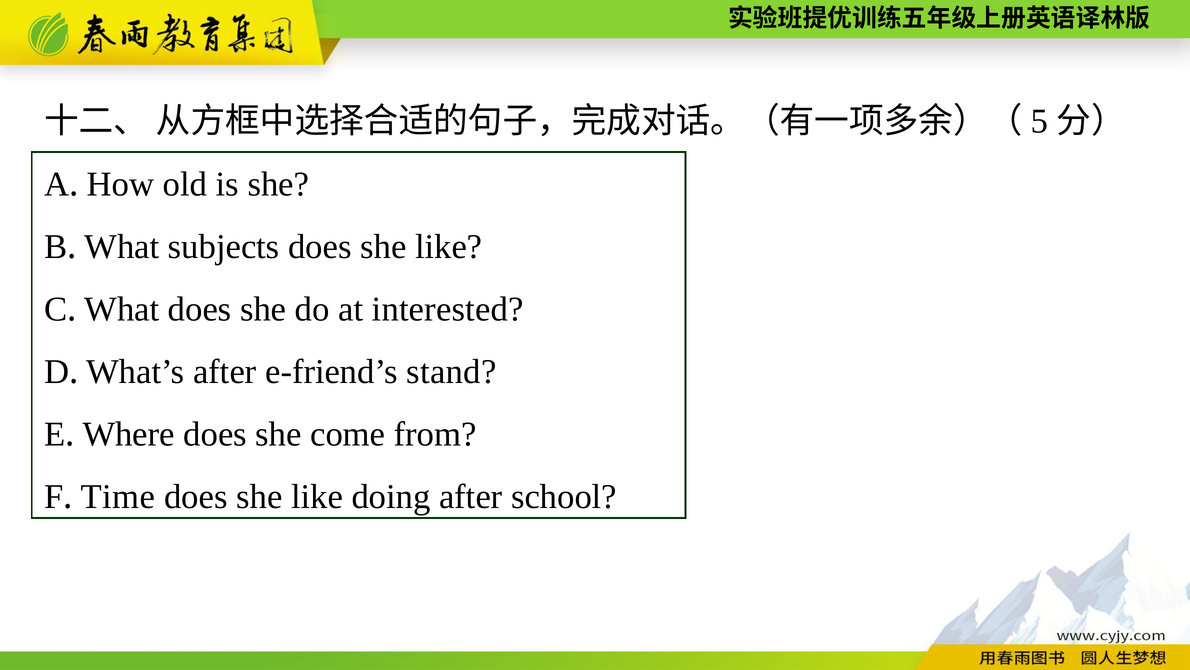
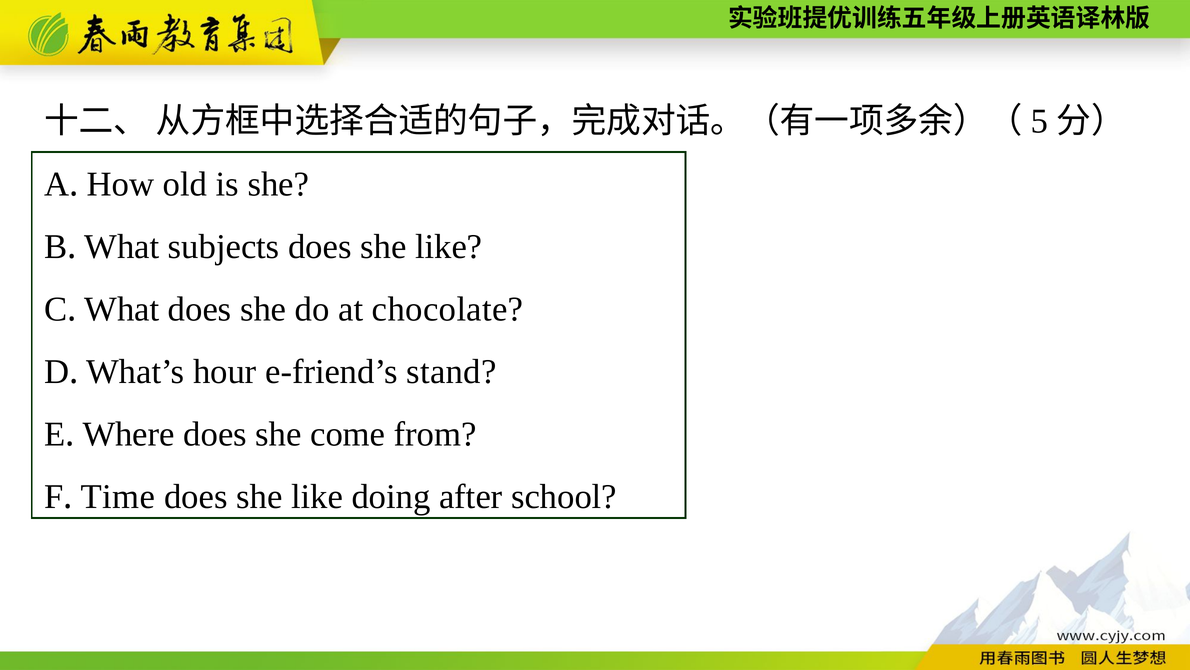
interested: interested -> chocolate (448, 309)
What’s after: after -> hour (225, 371)
